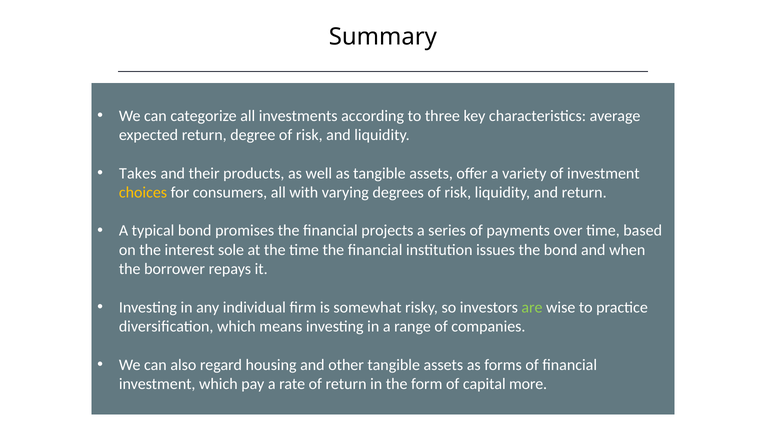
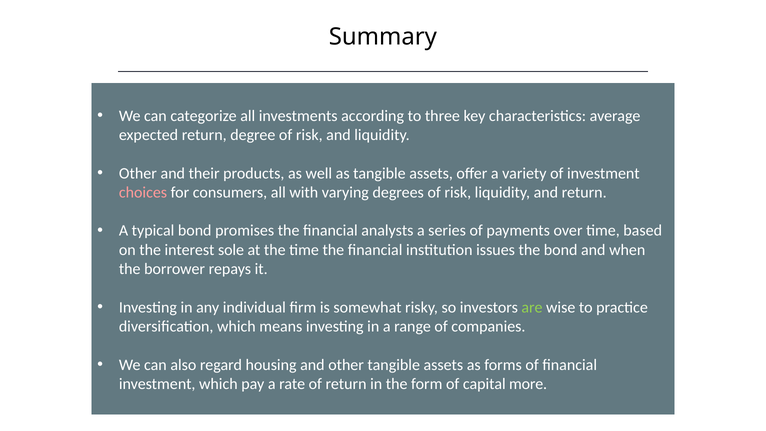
Takes: Takes -> Other (138, 173)
choices colour: yellow -> pink (143, 192)
projects: projects -> analysts (387, 231)
